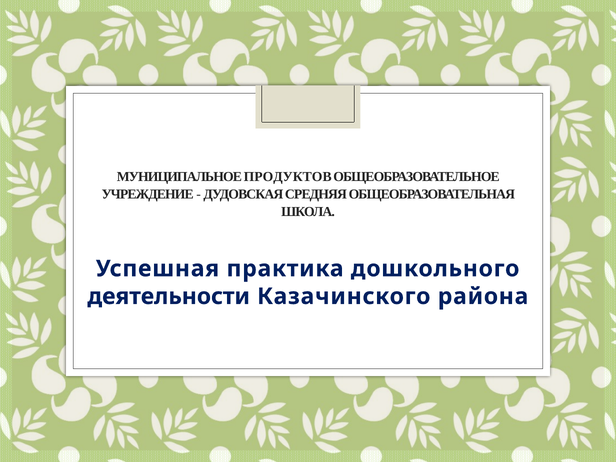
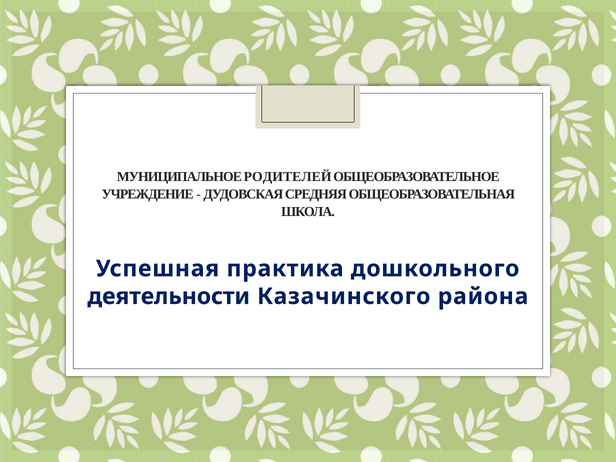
ПРОДУКТОВ: ПРОДУКТОВ -> РОДИТЕЛЕЙ (288, 177)
